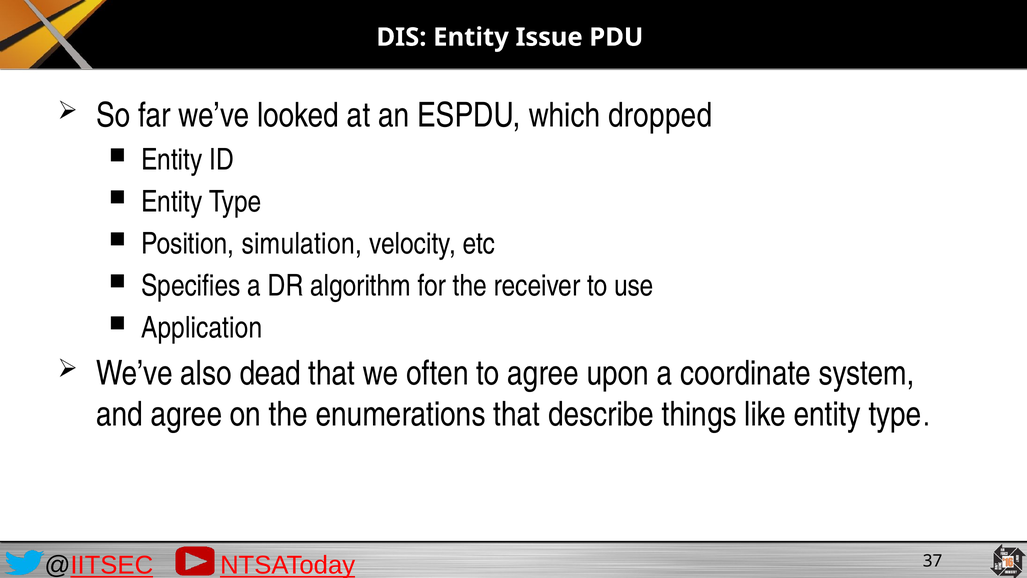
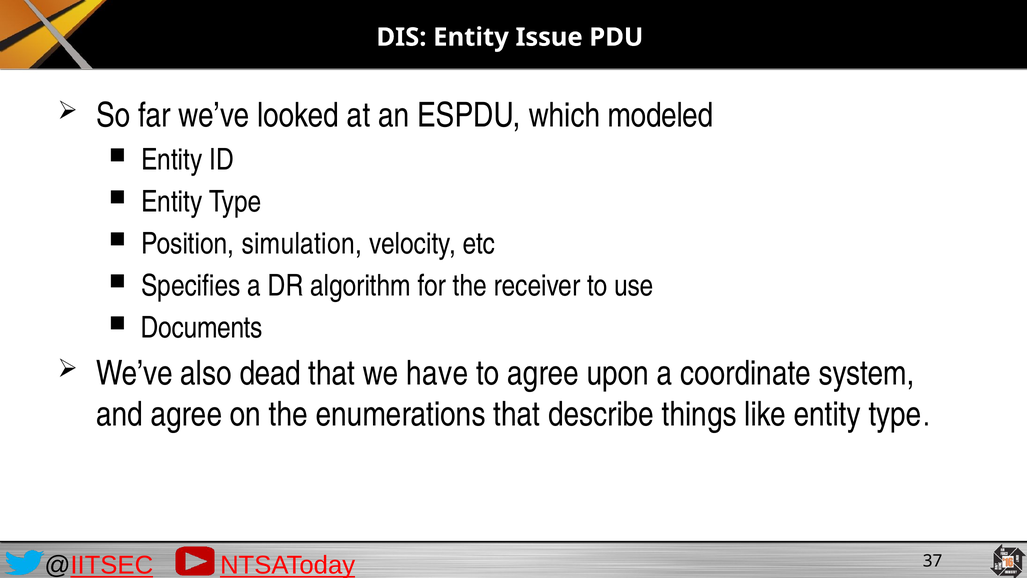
dropped: dropped -> modeled (661, 116)
Application: Application -> Documents (202, 328)
often: often -> have (437, 373)
